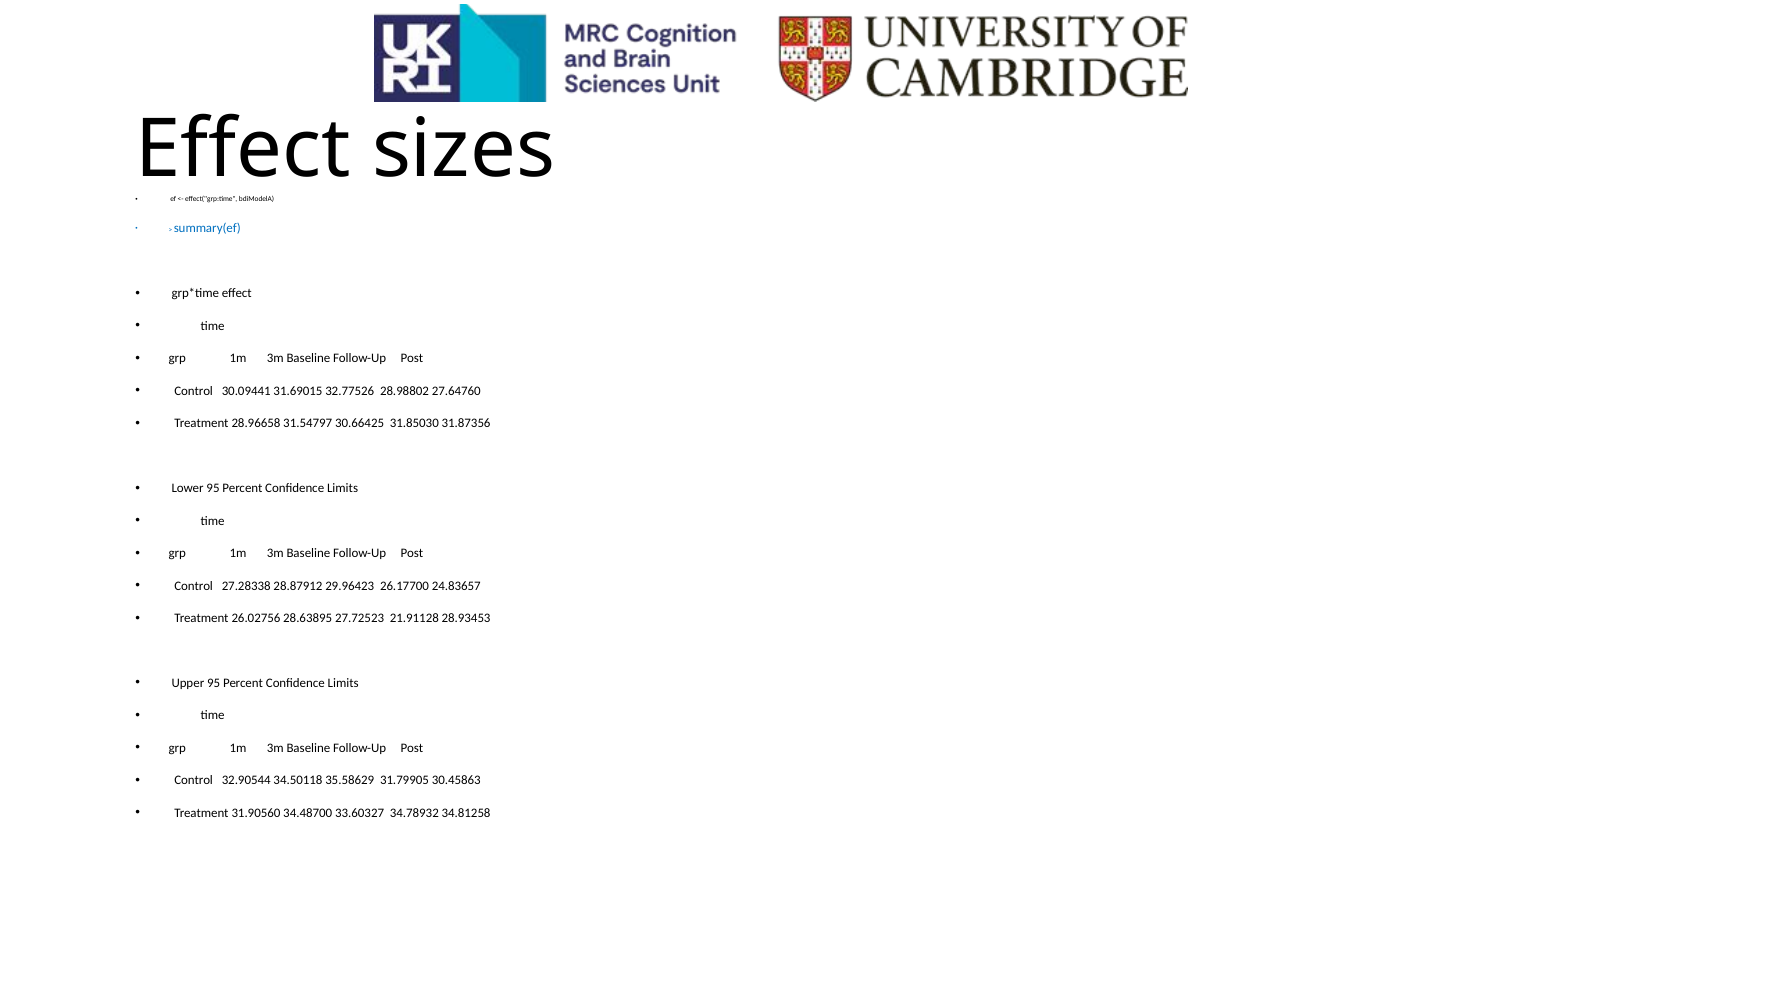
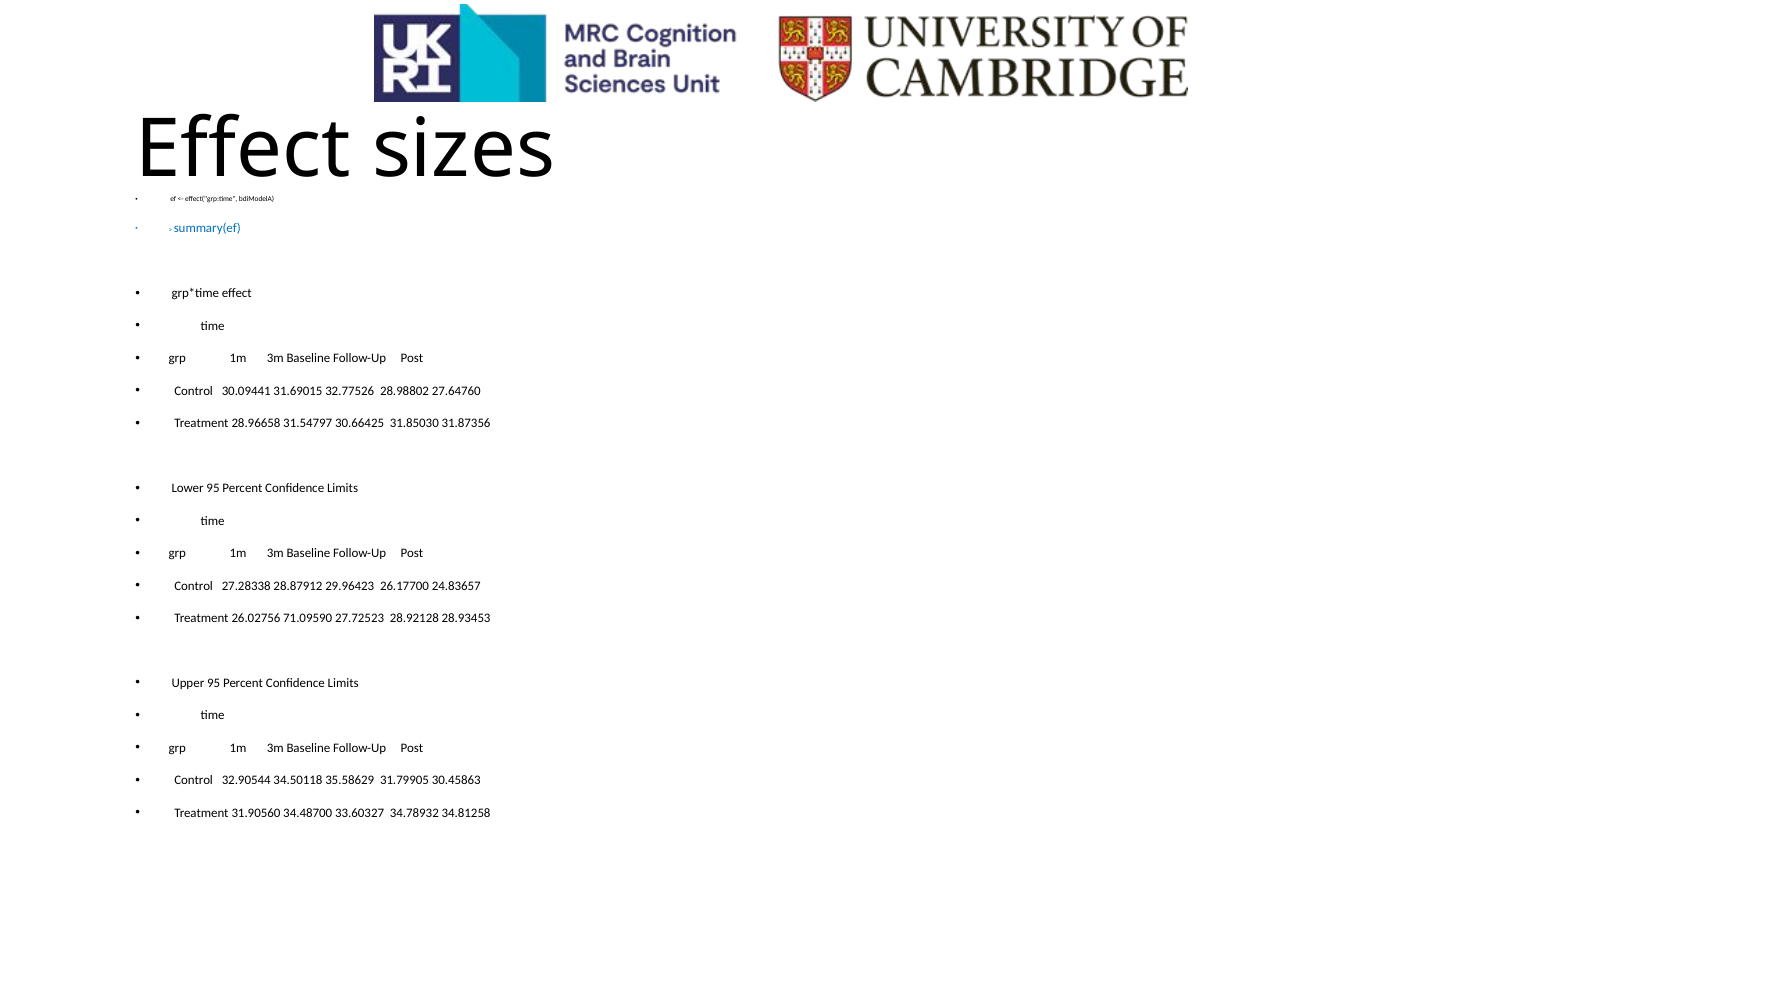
28.63895: 28.63895 -> 71.09590 (308, 618)
21.91128: 21.91128 -> 28.92128 (414, 618)
